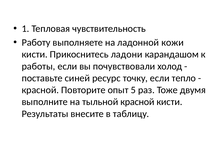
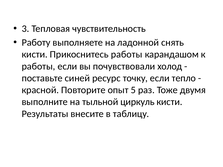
1: 1 -> 3 (26, 29)
кожи: кожи -> снять (173, 43)
Прикоснитесь ладони: ладони -> работы (127, 54)
тыльной красной: красной -> циркуль (137, 102)
